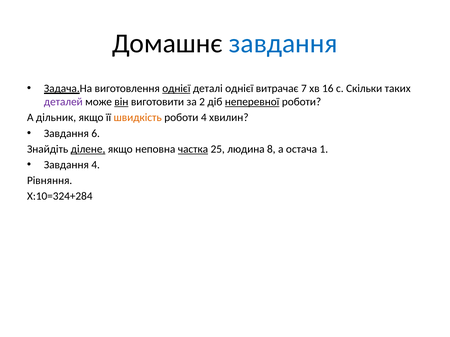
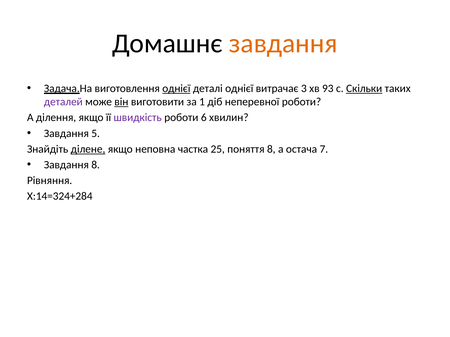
завдання colour: blue -> orange (283, 44)
7: 7 -> 3 (304, 89)
16: 16 -> 93 (328, 89)
Скільки underline: none -> present (364, 89)
2: 2 -> 1 (202, 102)
неперевної underline: present -> none (252, 102)
дільник: дільник -> ділення (56, 118)
швидкість colour: orange -> purple (138, 118)
роботи 4: 4 -> 6 (204, 118)
6: 6 -> 5 (96, 134)
частка underline: present -> none (193, 149)
людина: людина -> поняття (246, 149)
1: 1 -> 7 (324, 149)
Завдання 4: 4 -> 8 (96, 165)
Х:10=324+284: Х:10=324+284 -> Х:14=324+284 (60, 197)
